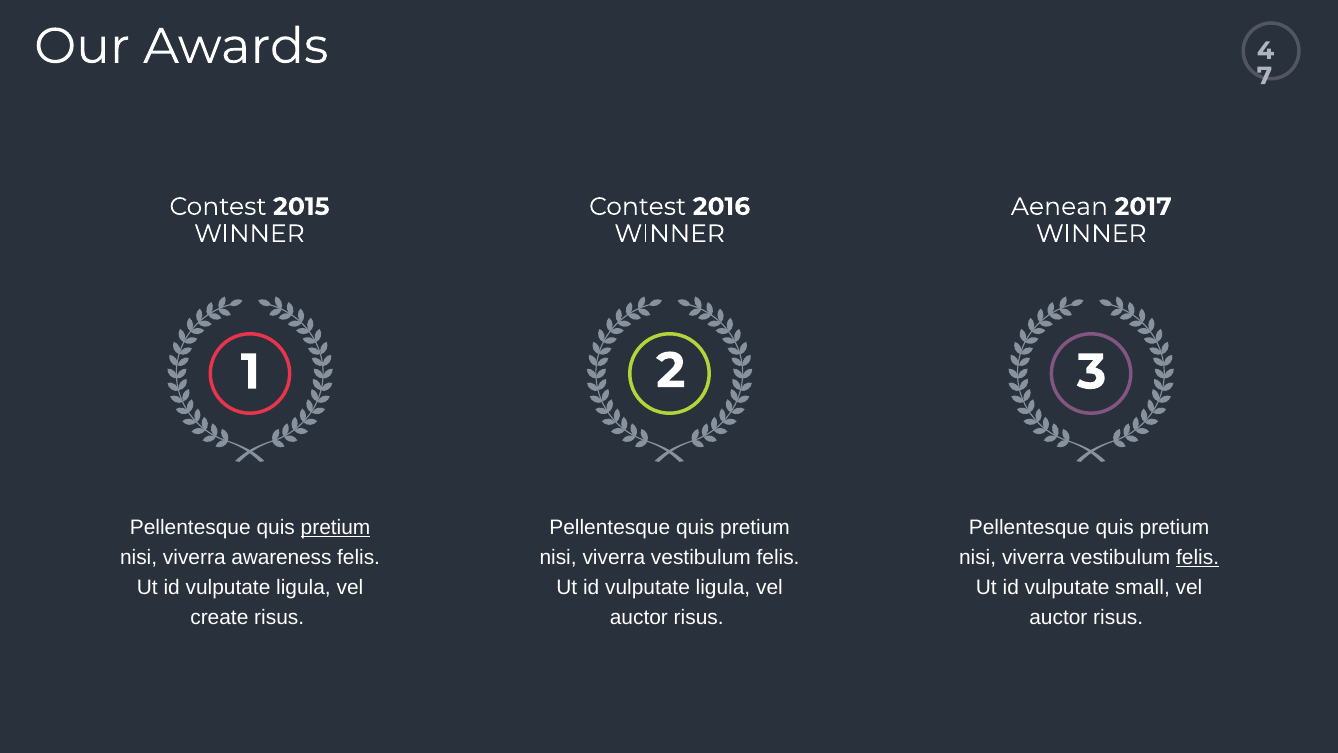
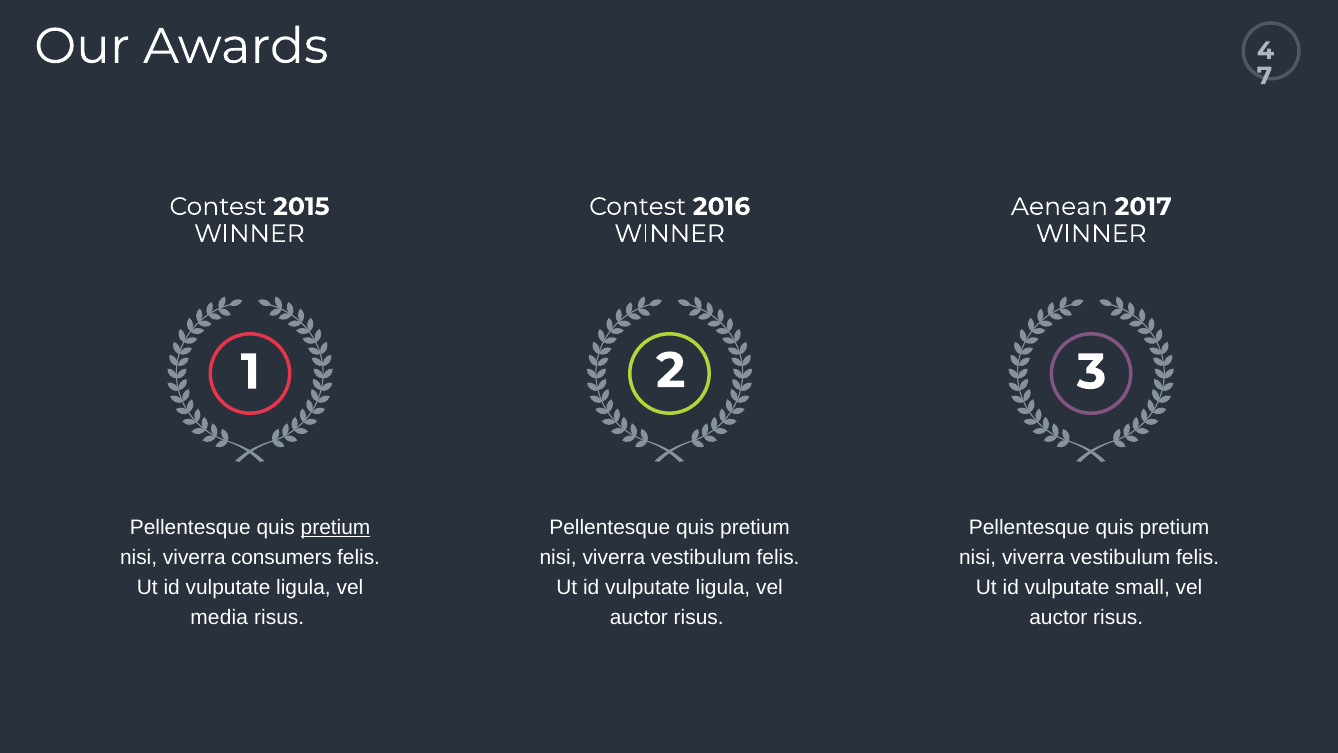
awareness: awareness -> consumers (281, 557)
felis underline: present -> none (1198, 557)
create: create -> media (219, 617)
